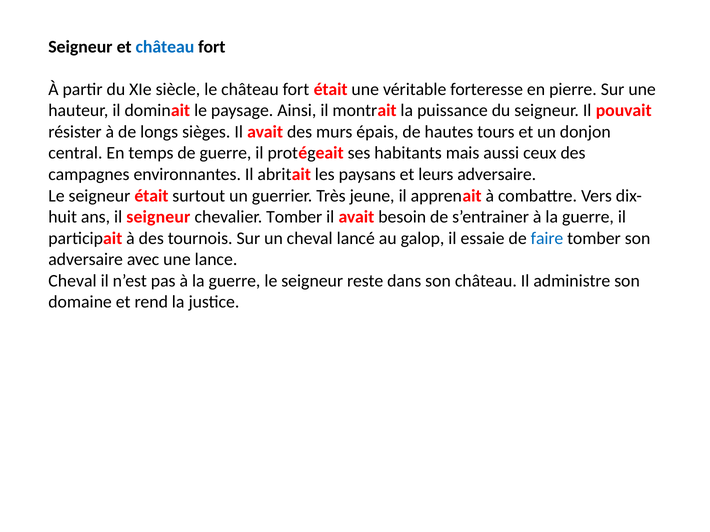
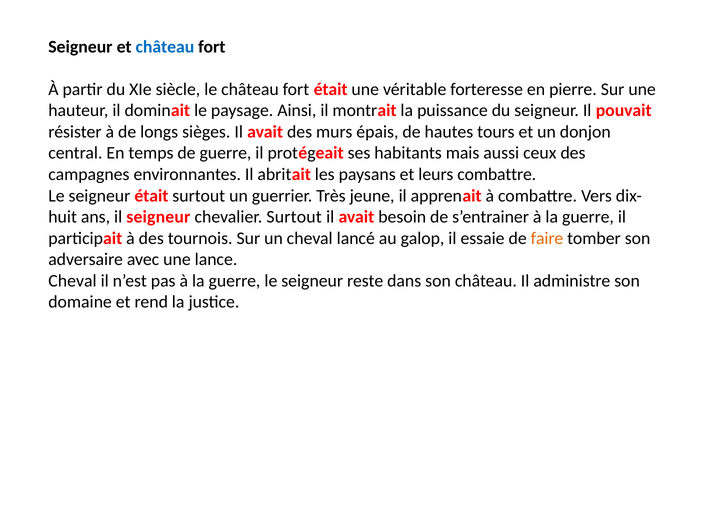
leurs adversaire: adversaire -> combattre (497, 175)
chevalier Tomber: Tomber -> Surtout (294, 217)
faire colour: blue -> orange (547, 238)
